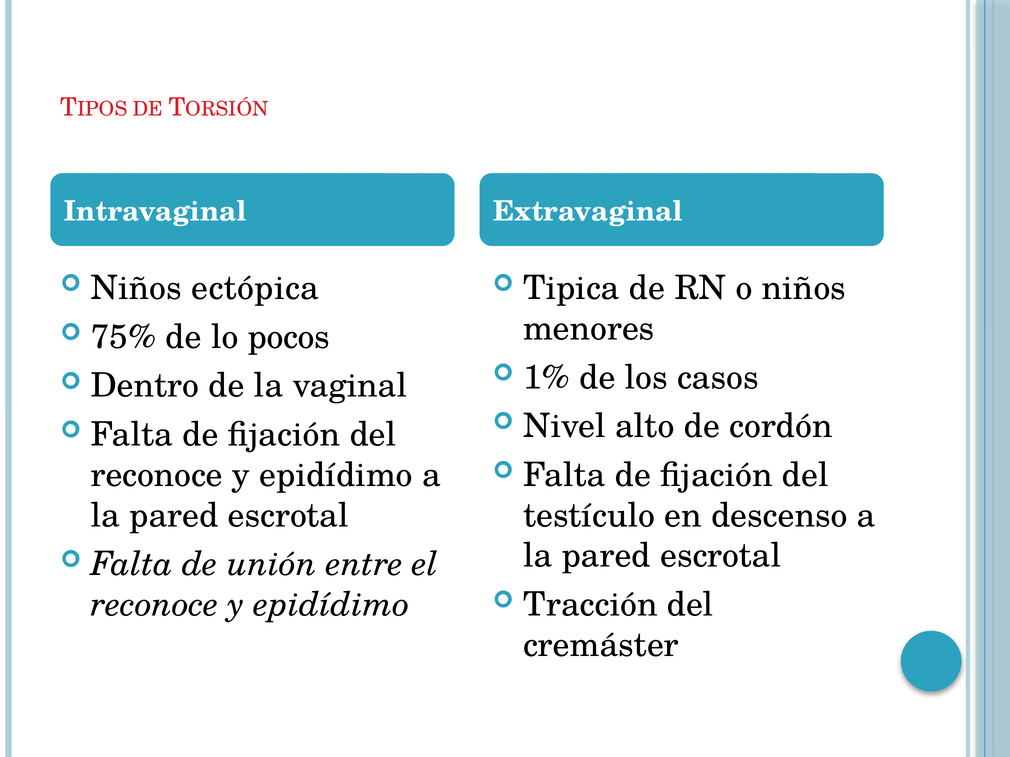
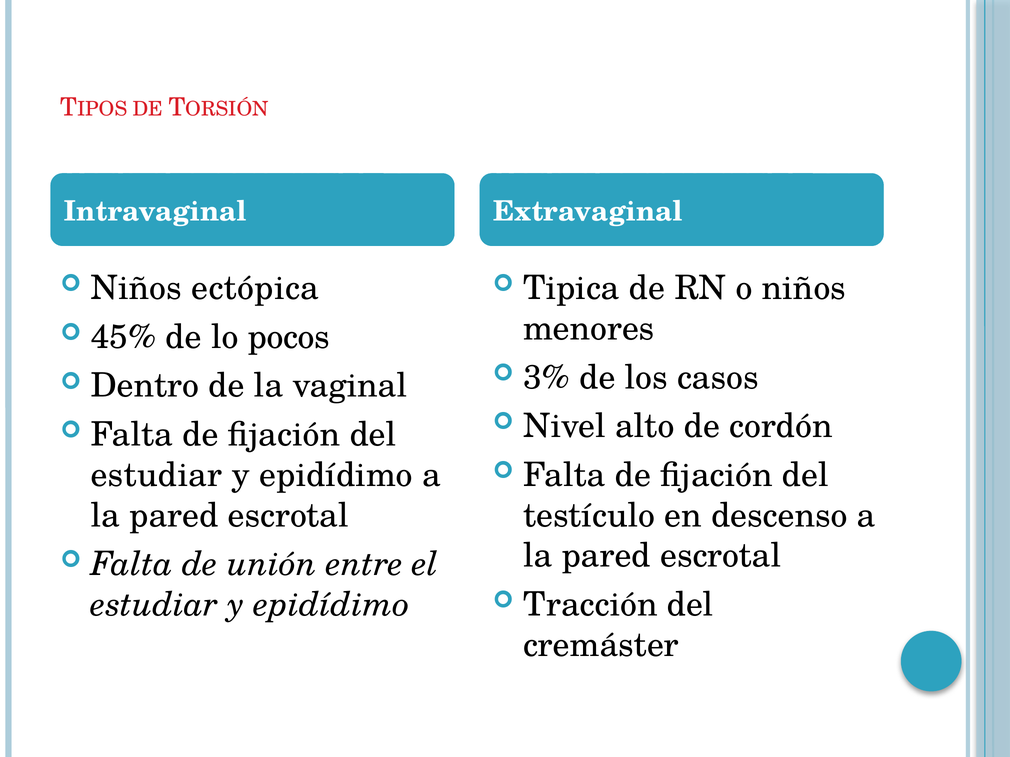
75%: 75% -> 45% (123, 337)
1%: 1% -> 3% (547, 378)
reconoce: reconoce -> estudiar (157, 475)
reconoce: reconoce -> estudiar (155, 605)
